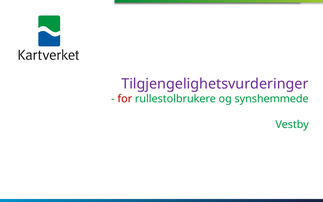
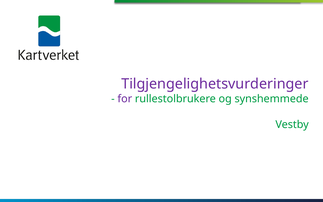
for colour: red -> purple (125, 99)
